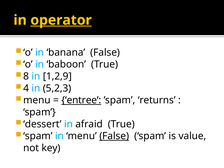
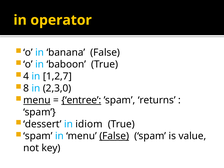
operator underline: present -> none (61, 20)
8: 8 -> 4 (26, 76)
1,2,9: 1,2,9 -> 1,2,7 (57, 76)
4: 4 -> 8 (26, 88)
5,2,3: 5,2,3 -> 2,3,0 (57, 88)
menu underline: none -> present (37, 100)
afraid: afraid -> idiom (89, 124)
